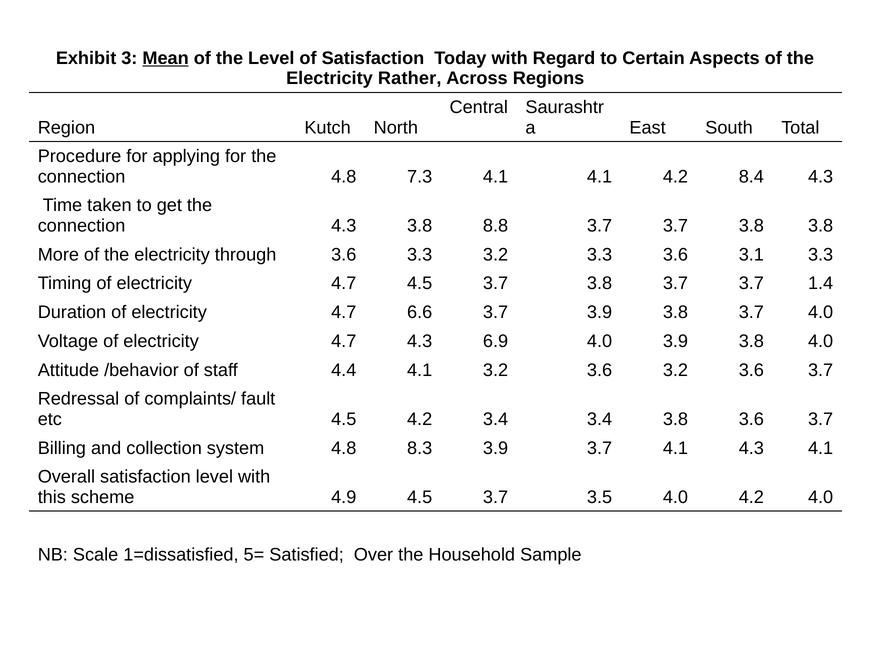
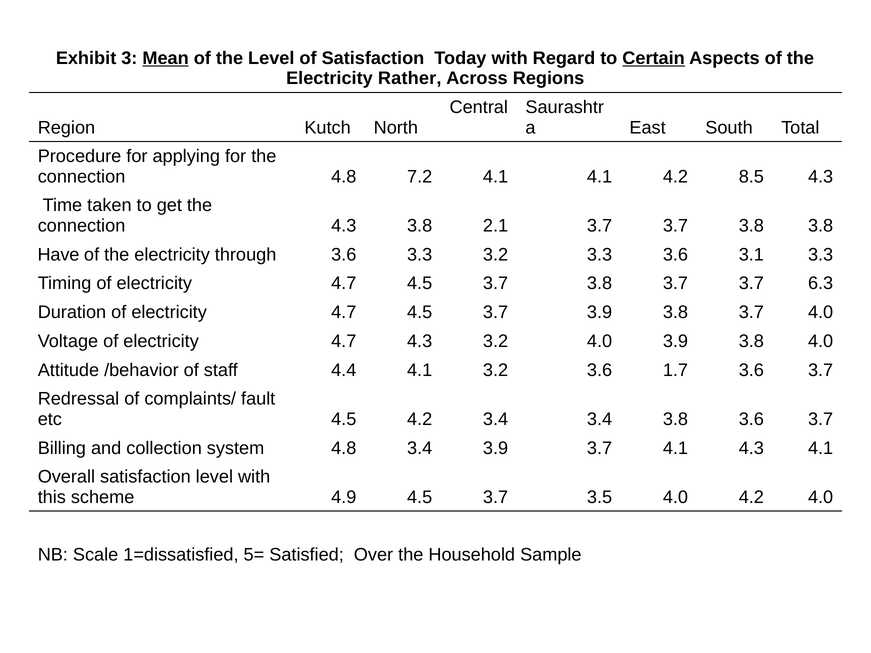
Certain underline: none -> present (654, 58)
7.3: 7.3 -> 7.2 (420, 177)
8.4: 8.4 -> 8.5 (751, 177)
8.8: 8.8 -> 2.1 (496, 226)
More: More -> Have (58, 255)
1.4: 1.4 -> 6.3 (821, 284)
6.6: 6.6 -> 4.5 (420, 312)
4.3 6.9: 6.9 -> 3.2 (496, 341)
3.6 3.2: 3.2 -> 1.7 (675, 370)
4.8 8.3: 8.3 -> 3.4 (420, 448)
